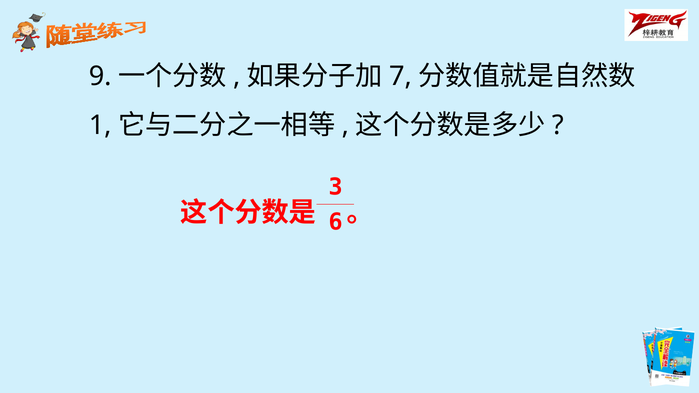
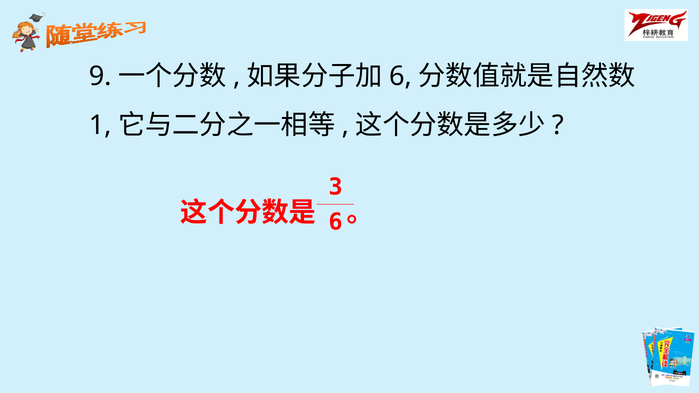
7: 7 -> 6 (400, 76)
